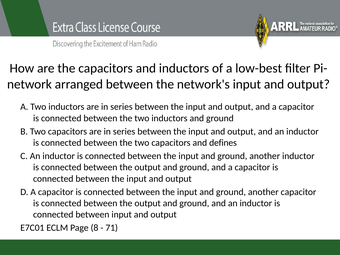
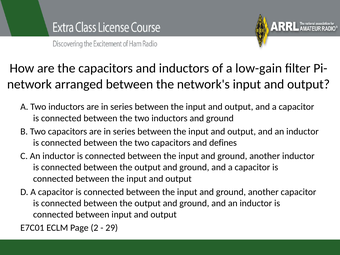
low-best: low-best -> low-gain (259, 68)
8: 8 -> 2 (94, 228)
71: 71 -> 29 (112, 228)
